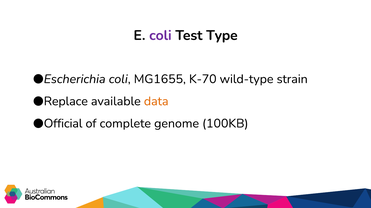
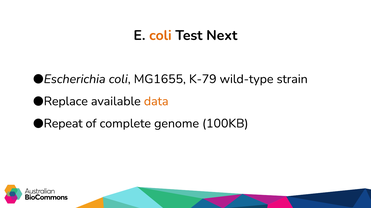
coli colour: purple -> orange (160, 35)
Type: Type -> Next (222, 35)
K-70: K-70 -> K-79 (203, 79)
Official: Official -> Repeat (63, 124)
